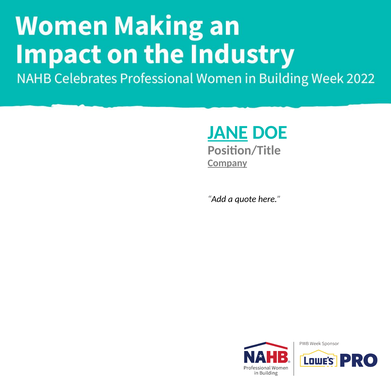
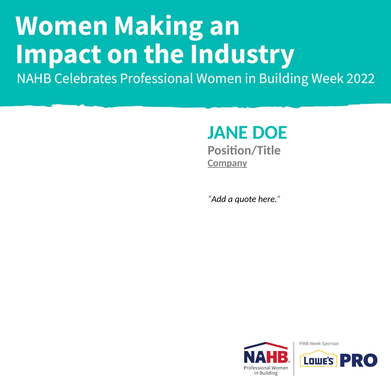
JANE underline: present -> none (228, 132)
